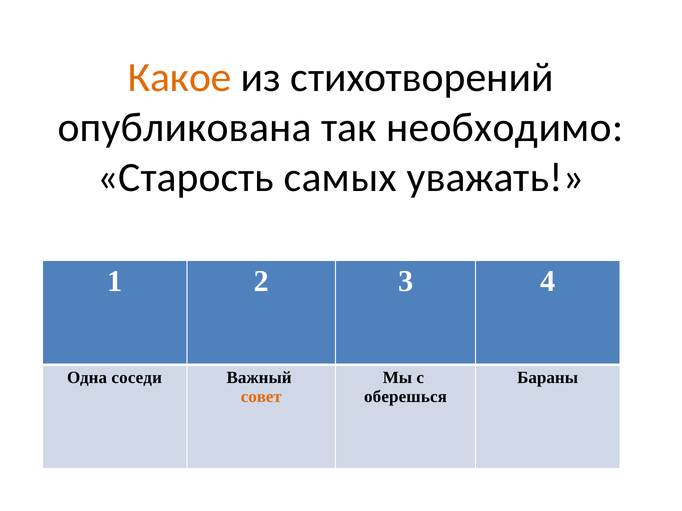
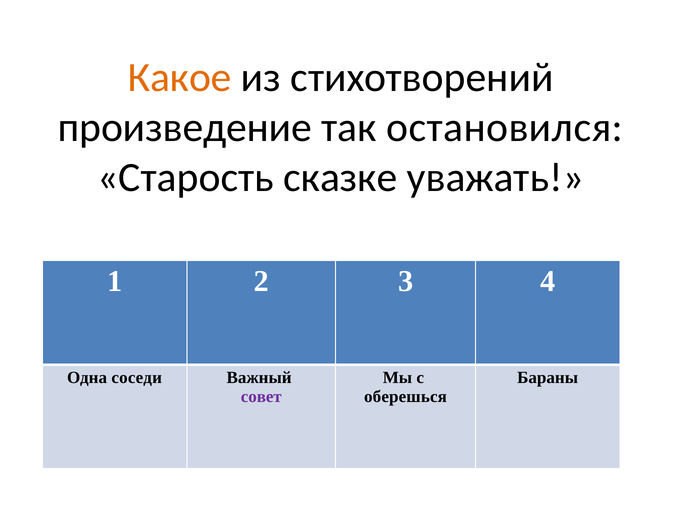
опубликована: опубликована -> произведение (185, 128)
необходимо: необходимо -> остановился (505, 128)
самых: самых -> сказке (340, 178)
совет colour: orange -> purple (261, 397)
